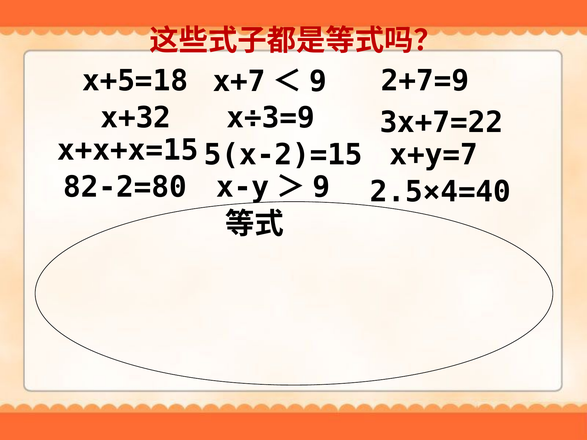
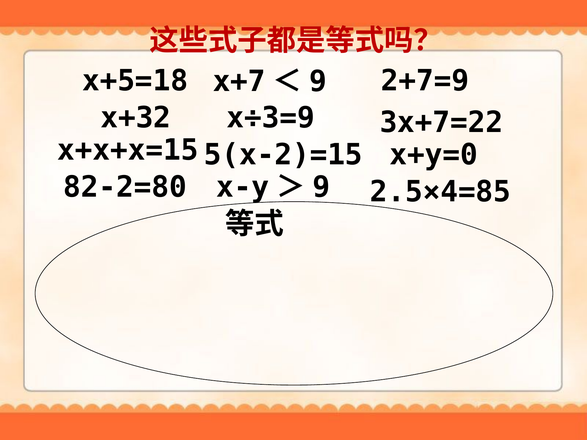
x+y=7: x+y=7 -> x+y=0 (434, 155)
2.5×4=40: 2.5×4=40 -> 2.5×4=85 (440, 192)
